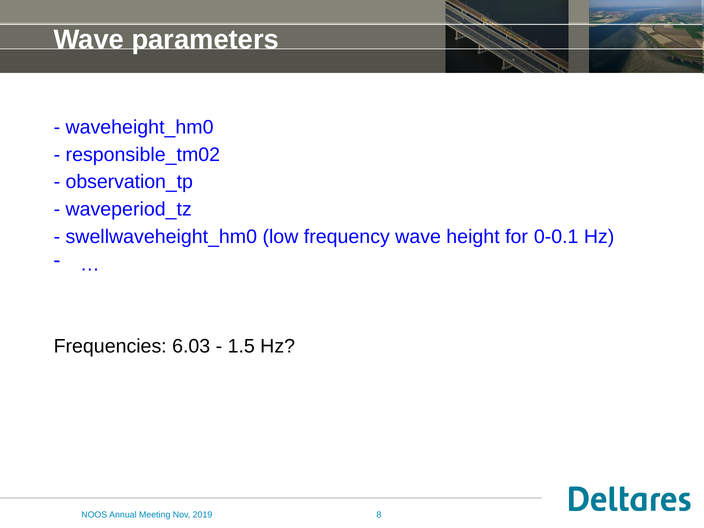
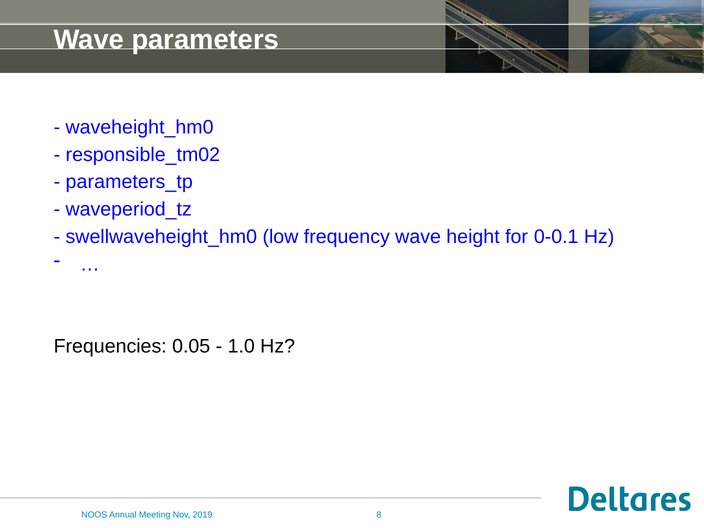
observation_tp: observation_tp -> parameters_tp (129, 182)
6.03: 6.03 -> 0.05 (191, 346)
1.5: 1.5 -> 1.0 (241, 346)
